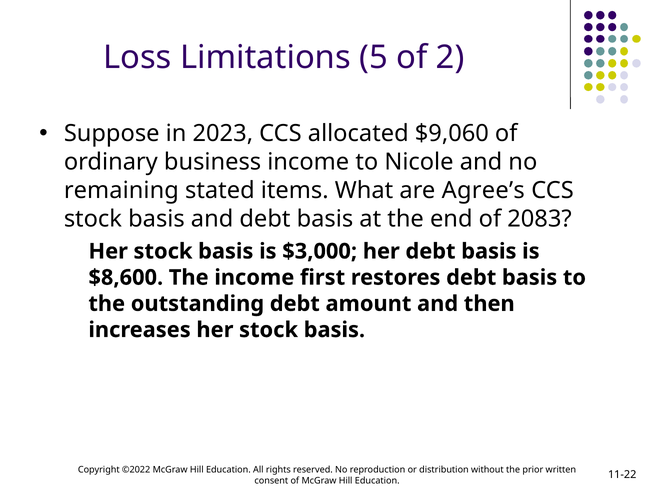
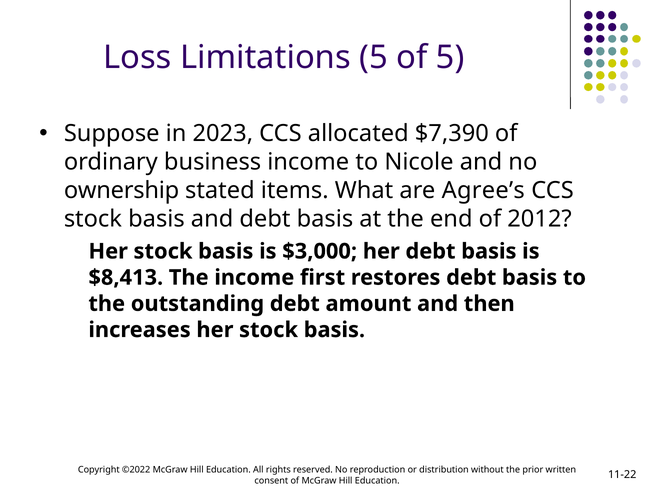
of 2: 2 -> 5 (450, 57)
$9,060: $9,060 -> $7,390 (452, 134)
remaining: remaining -> ownership (122, 190)
2083: 2083 -> 2012 (539, 219)
$8,600: $8,600 -> $8,413 (126, 278)
